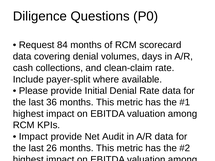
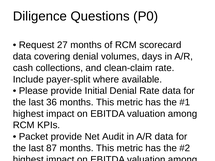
84: 84 -> 27 (62, 45)
Impact: Impact -> Packet (33, 137)
26: 26 -> 87 (52, 148)
